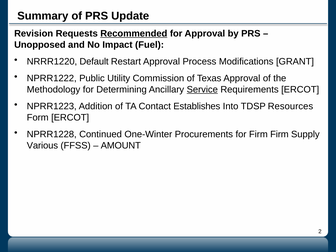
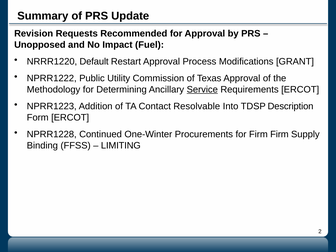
Recommended underline: present -> none (134, 33)
Establishes: Establishes -> Resolvable (197, 106)
Resources: Resources -> Description (291, 106)
Various: Various -> Binding (42, 146)
AMOUNT: AMOUNT -> LIMITING (121, 146)
